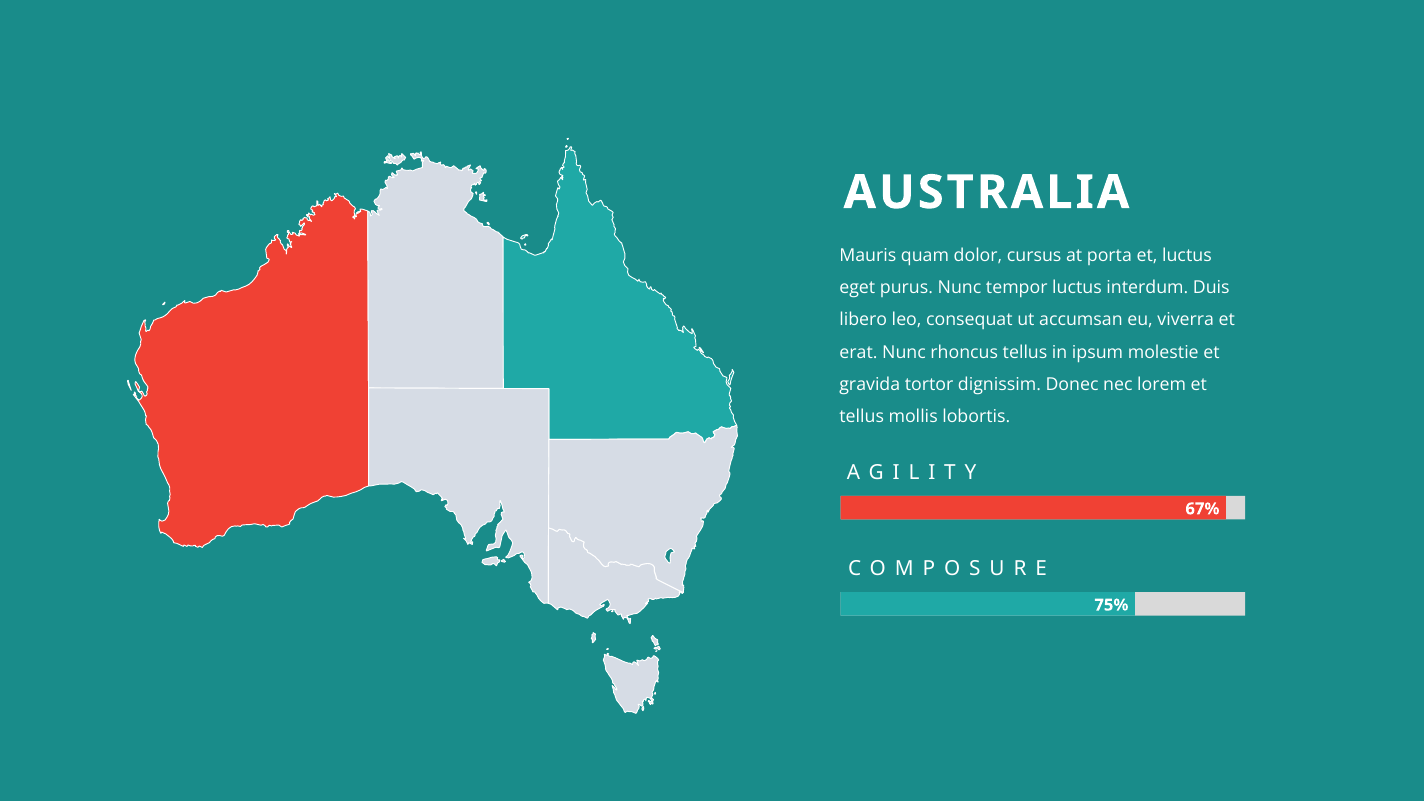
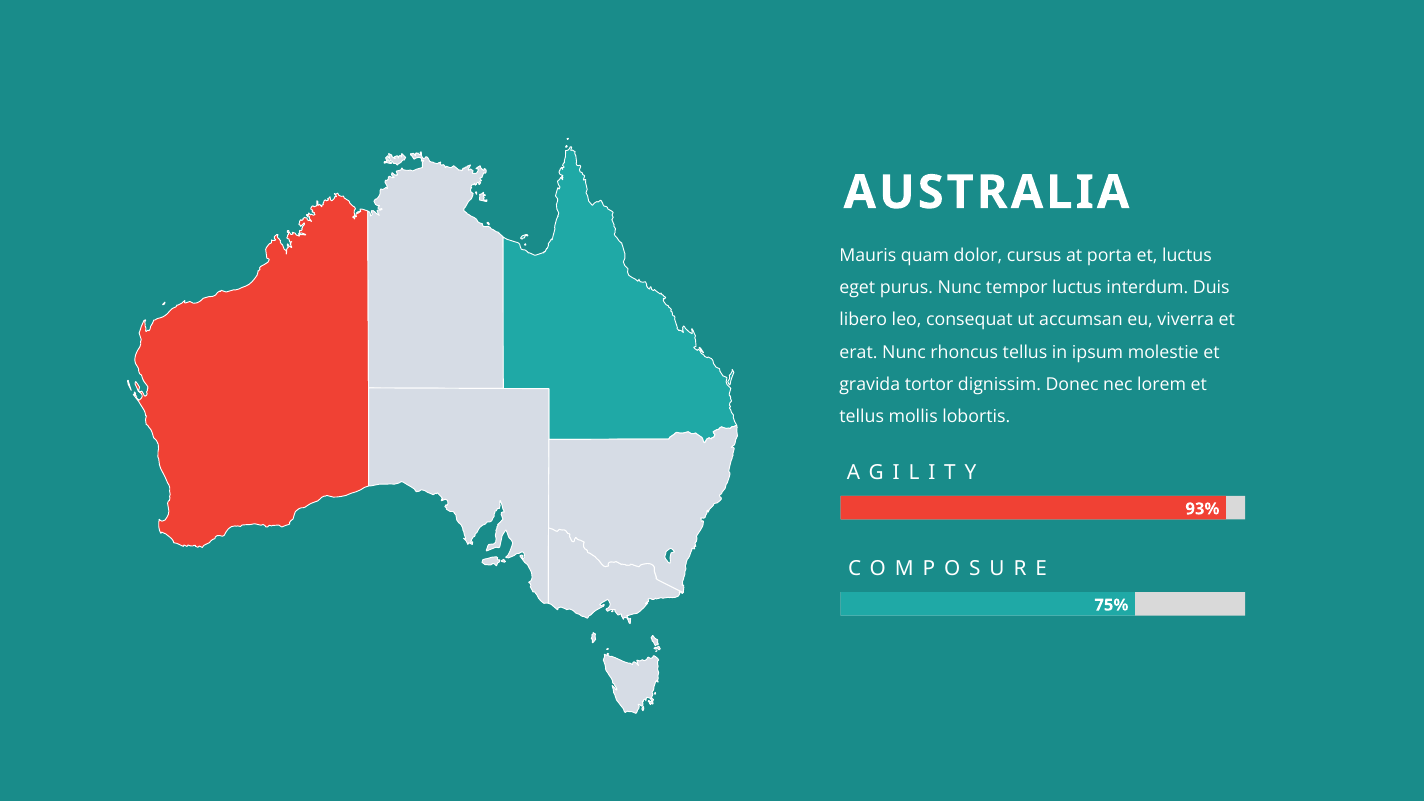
67%: 67% -> 93% (1202, 509)
